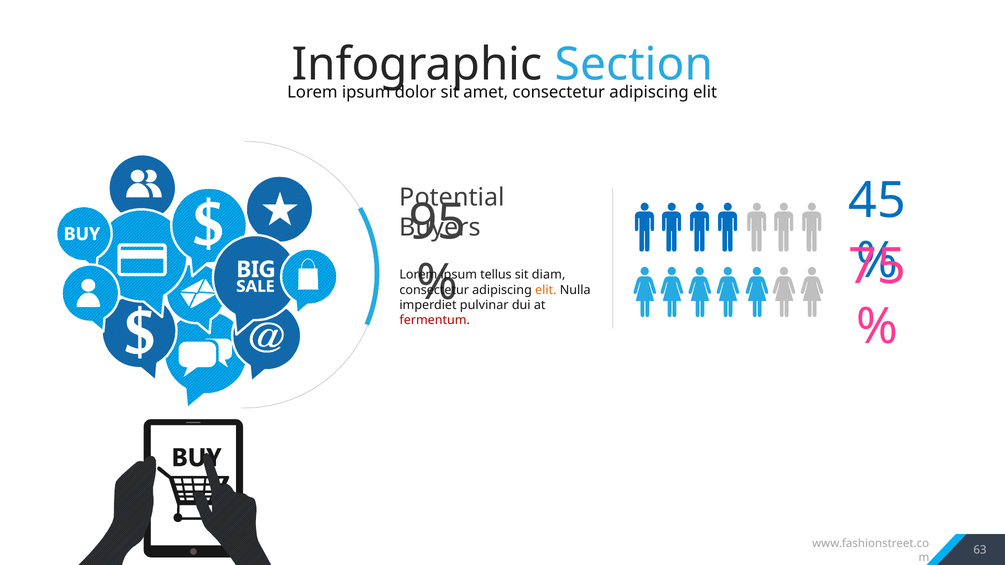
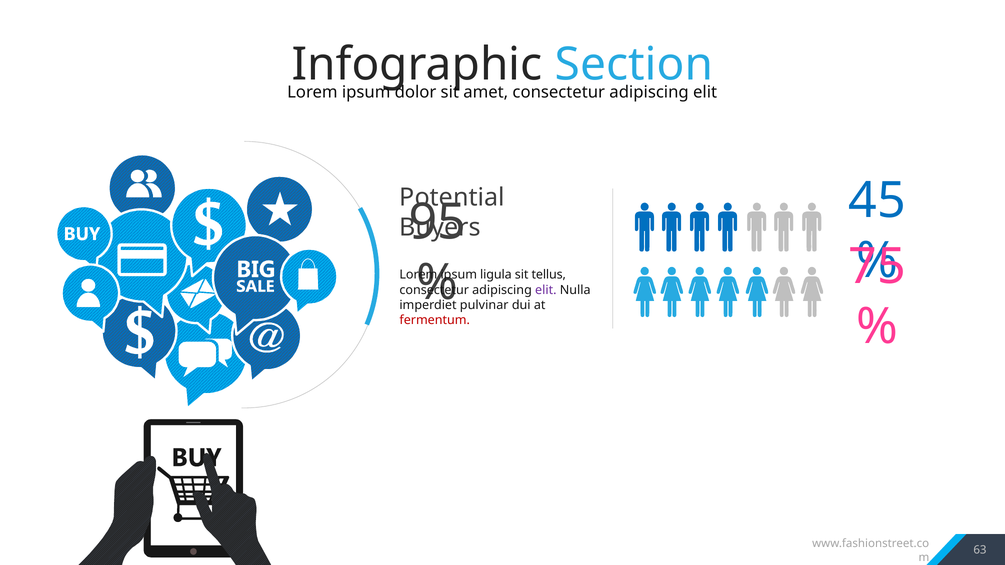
tellus: tellus -> ligula (496, 275)
diam: diam -> tellus (549, 275)
elit colour: orange -> purple (546, 290)
